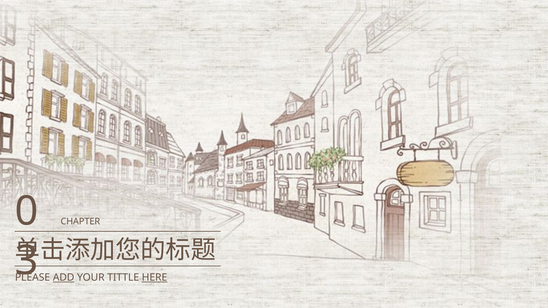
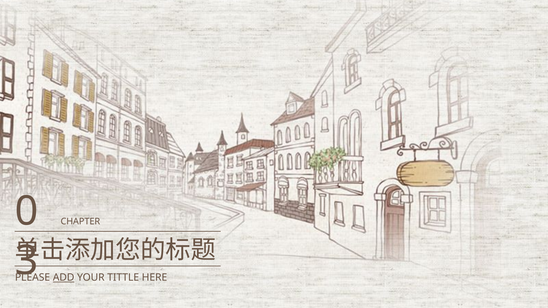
HERE underline: present -> none (155, 278)
